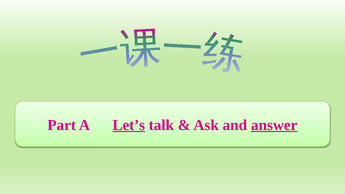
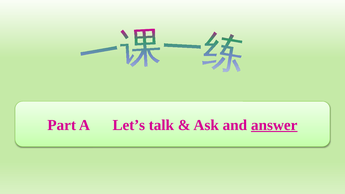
Let’s underline: present -> none (129, 125)
